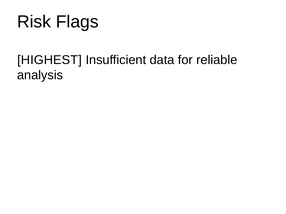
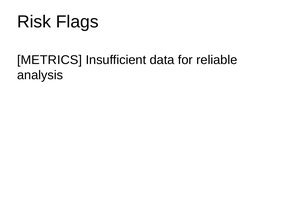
HIGHEST: HIGHEST -> METRICS (50, 60)
